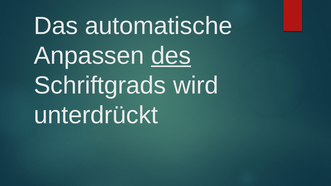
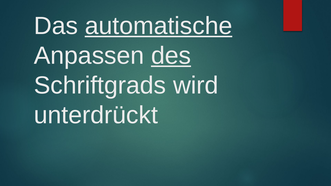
automatische underline: none -> present (159, 26)
